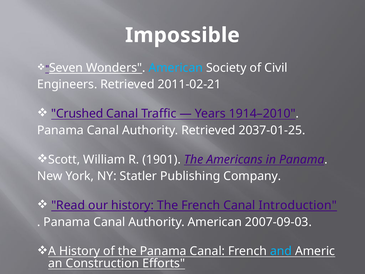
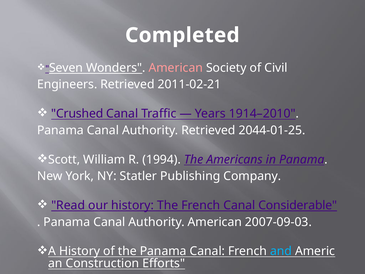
Impossible: Impossible -> Completed (182, 35)
American colour: light blue -> pink (176, 68)
2037-01-25: 2037-01-25 -> 2044-01-25 (272, 130)
1901: 1901 -> 1994 (162, 159)
Introduction: Introduction -> Considerable (298, 205)
